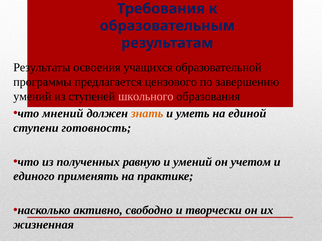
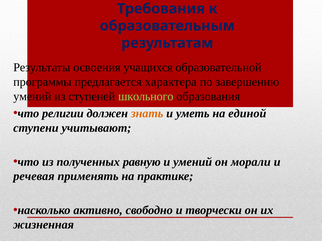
цензового: цензового -> характера (171, 82)
школьного colour: pink -> light green (146, 97)
мнений: мнений -> религии (63, 114)
готовность: готовность -> учитывают (96, 128)
учетом: учетом -> морали (251, 162)
единого: единого -> речевая (34, 177)
